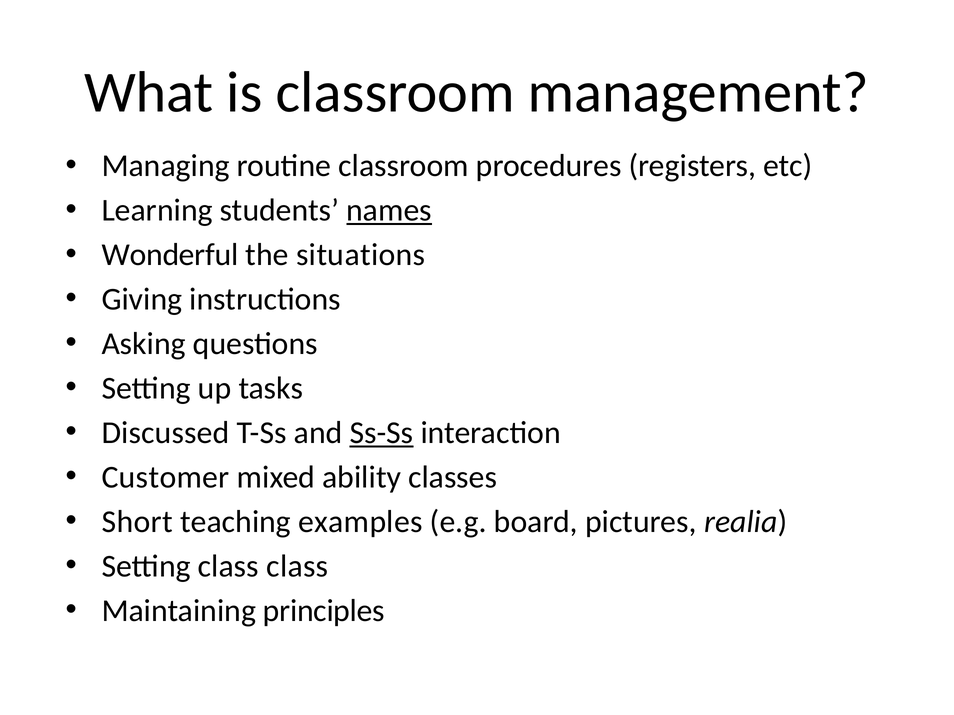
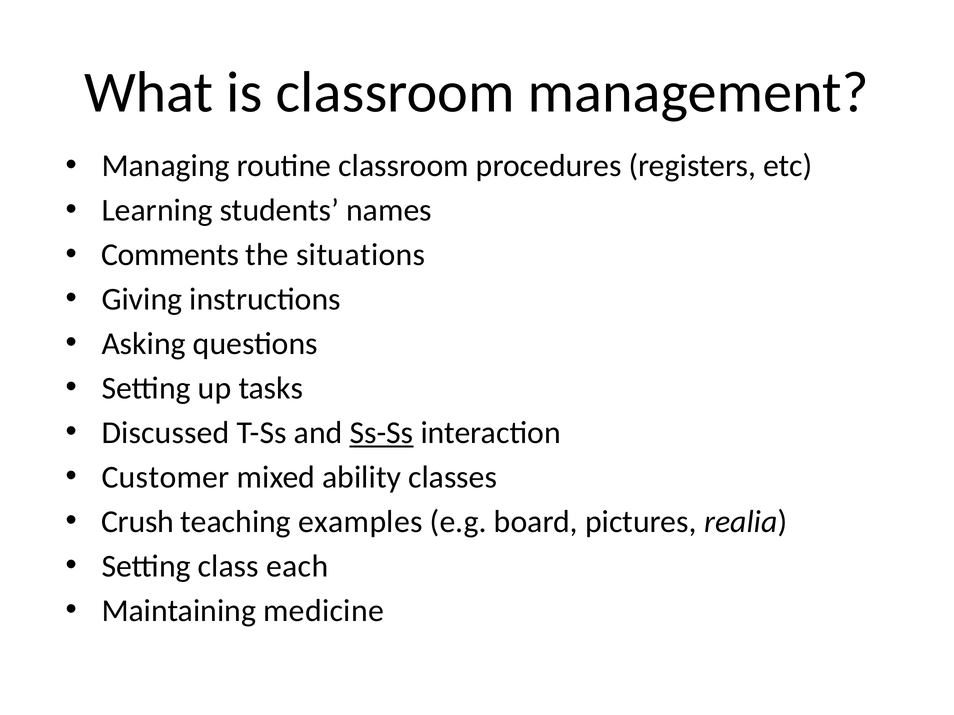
names underline: present -> none (389, 210)
Wonderful: Wonderful -> Comments (170, 255)
Short: Short -> Crush (138, 522)
class class: class -> each (297, 567)
principles: principles -> medicine (324, 611)
